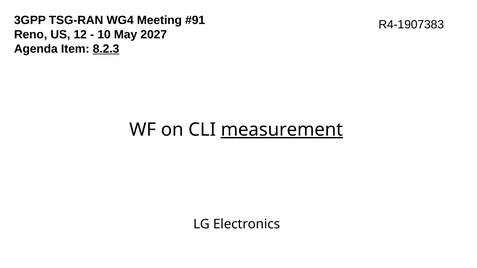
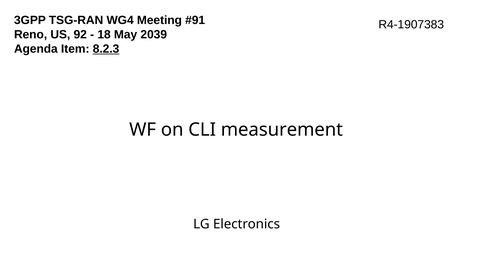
12: 12 -> 92 (80, 34)
10: 10 -> 18 (104, 34)
2027: 2027 -> 2039 (154, 34)
measurement underline: present -> none (282, 130)
